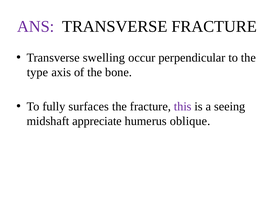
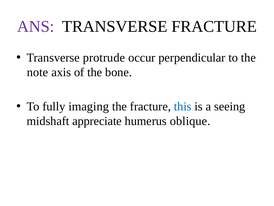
swelling: swelling -> protrude (104, 57)
type: type -> note (37, 72)
surfaces: surfaces -> imaging (89, 106)
this colour: purple -> blue (183, 106)
